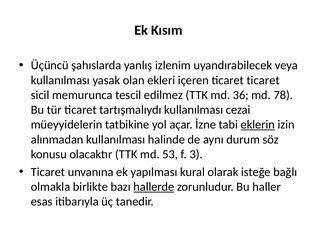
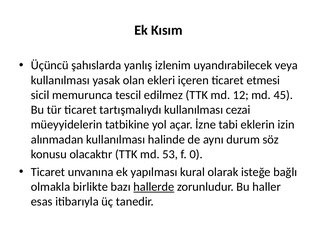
ticaret ticaret: ticaret -> etmesi (263, 80)
36: 36 -> 12 (241, 95)
78: 78 -> 45 (283, 95)
eklerin underline: present -> none (258, 125)
3: 3 -> 0 (196, 154)
